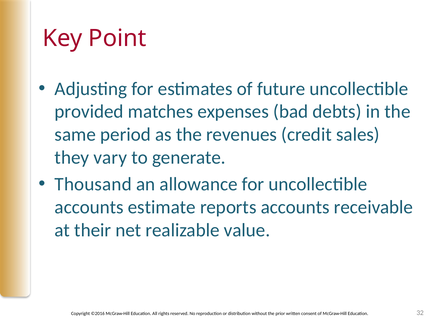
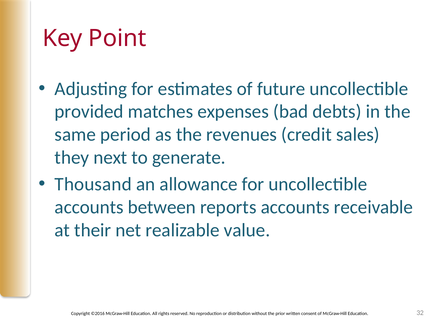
vary: vary -> next (110, 157)
estimate: estimate -> between (162, 207)
